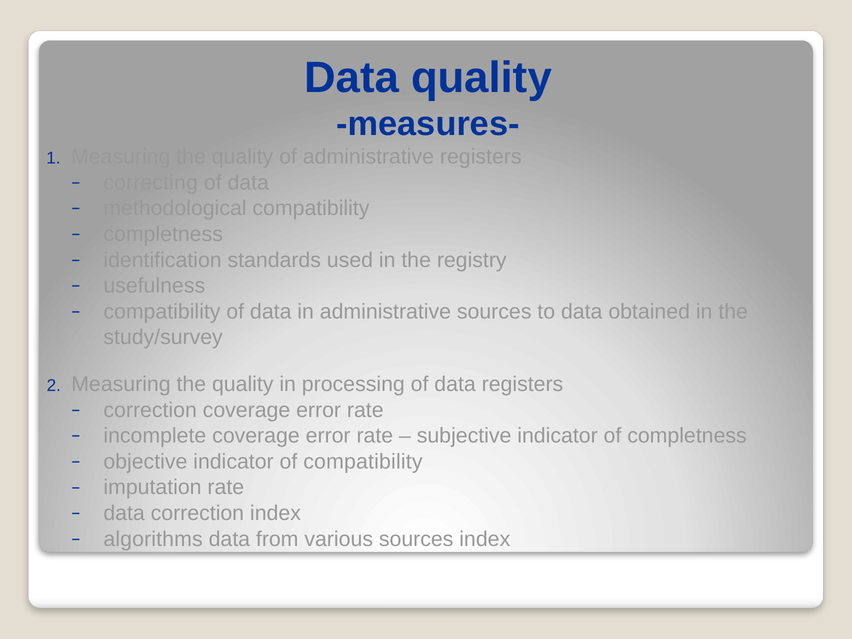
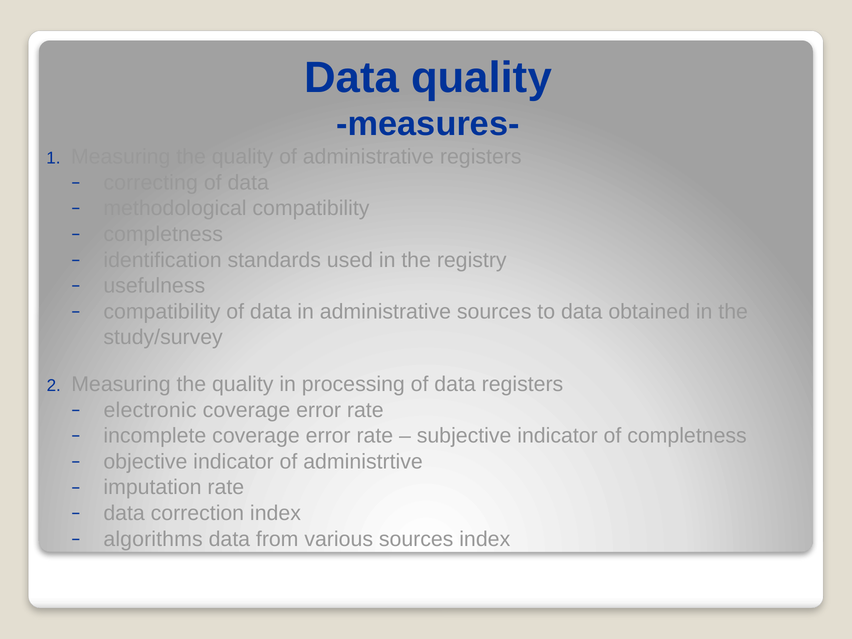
correction: correction -> electronic (150, 410)
of compatibility: compatibility -> administrtive (363, 462)
